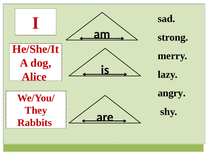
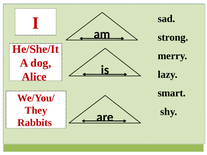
angry: angry -> smart (172, 93)
